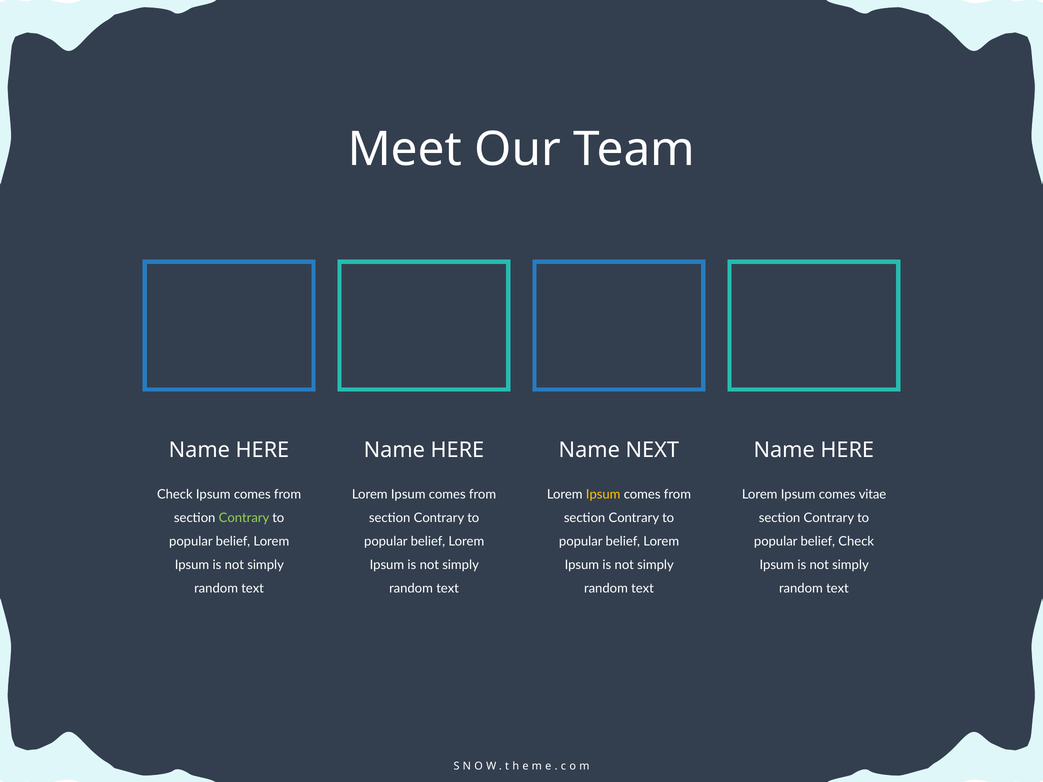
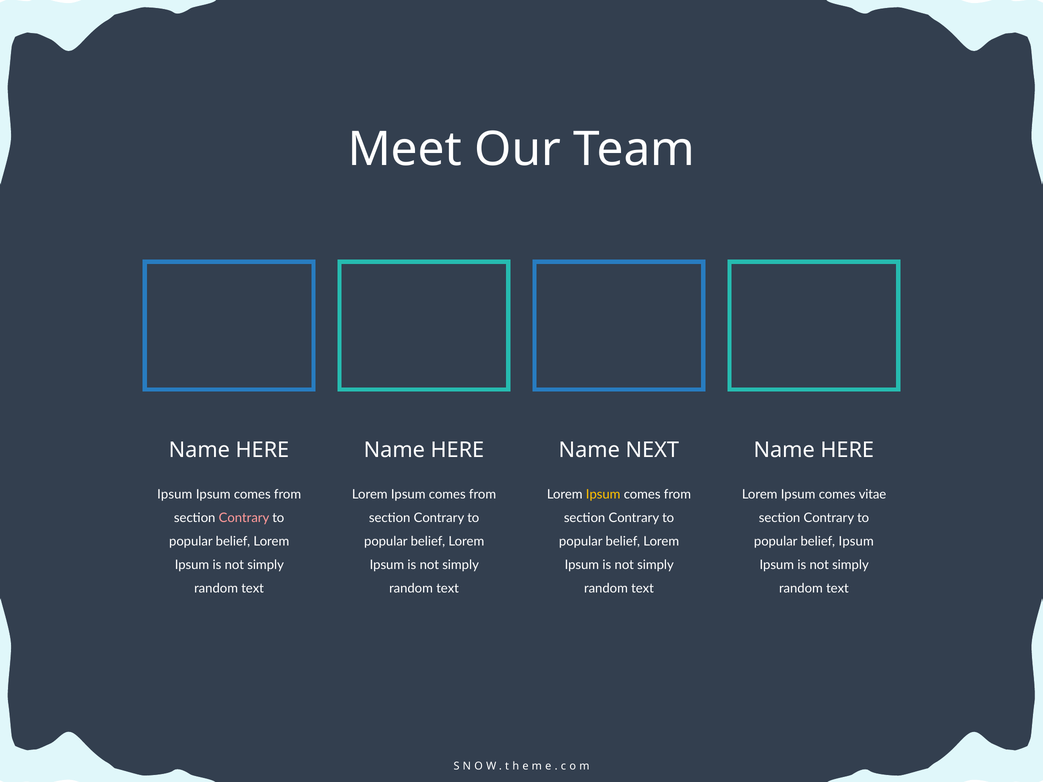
Check: Check -> Ipsum (175, 495)
Contrary colour: light green -> pink (244, 518)
belief Check: Check -> Ipsum (856, 542)
